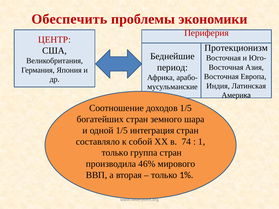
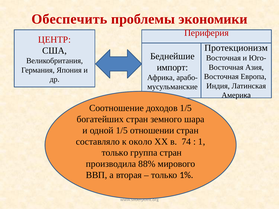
период: период -> импорт (172, 67)
интеграция: интеграция -> отношении (152, 131)
собой: собой -> около (141, 142)
46%: 46% -> 88% (147, 164)
